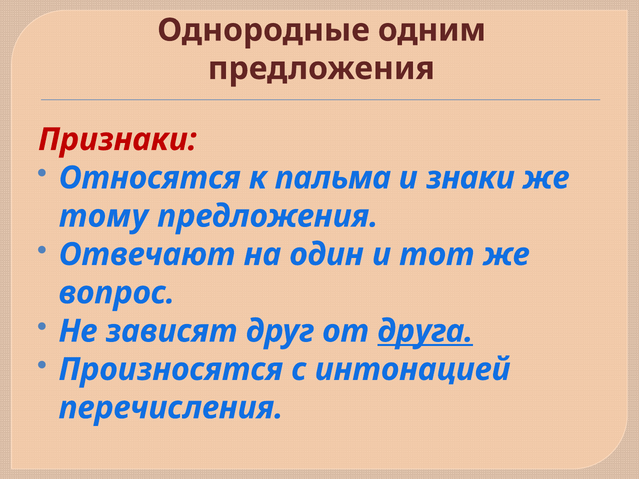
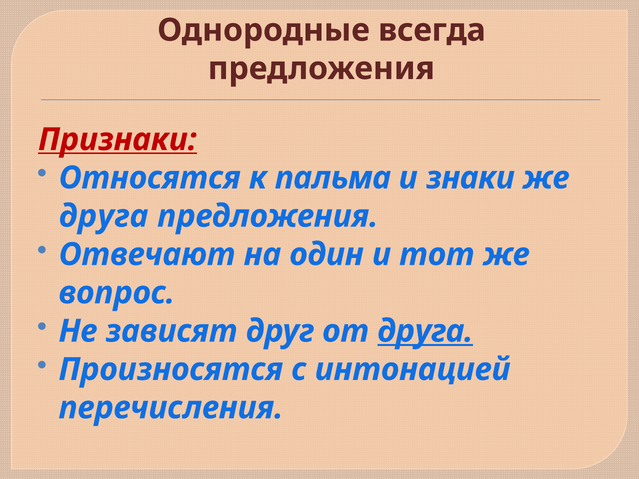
одним: одним -> всегда (432, 30)
Признаки underline: none -> present (118, 140)
тому: тому -> друга (104, 216)
